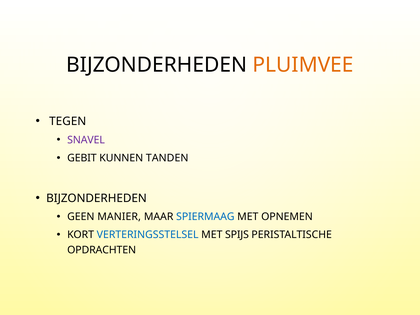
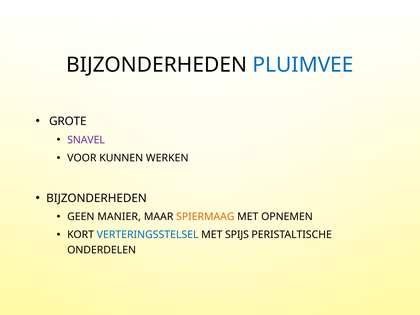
PLUIMVEE colour: orange -> blue (303, 65)
TEGEN: TEGEN -> GROTE (68, 121)
GEBIT: GEBIT -> VOOR (82, 158)
TANDEN: TANDEN -> WERKEN (167, 158)
SPIERMAAG colour: blue -> orange (205, 217)
OPDRACHTEN: OPDRACHTEN -> ONDERDELEN (102, 250)
